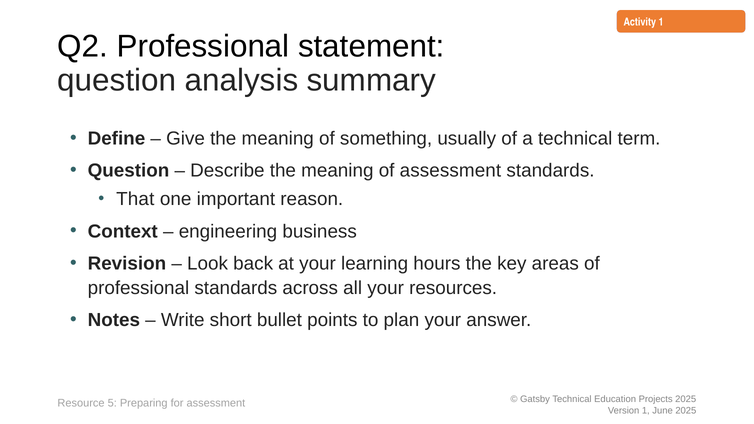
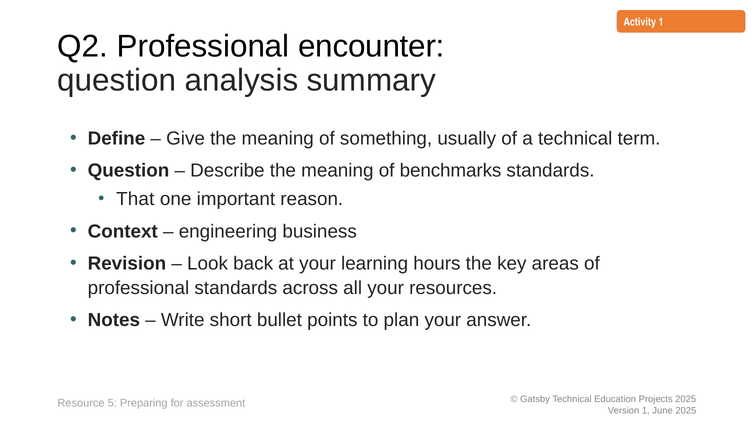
statement: statement -> encounter (371, 46)
of assessment: assessment -> benchmarks (451, 171)
